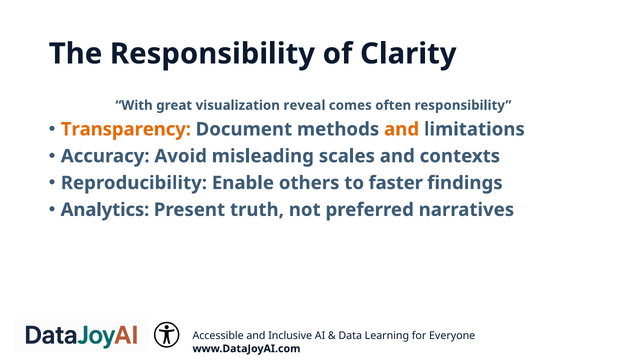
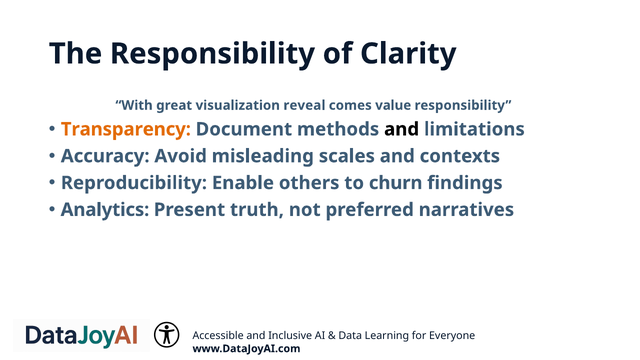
often: often -> value (393, 105)
and colour: orange -> black (402, 129)
faster: faster -> churn (396, 183)
